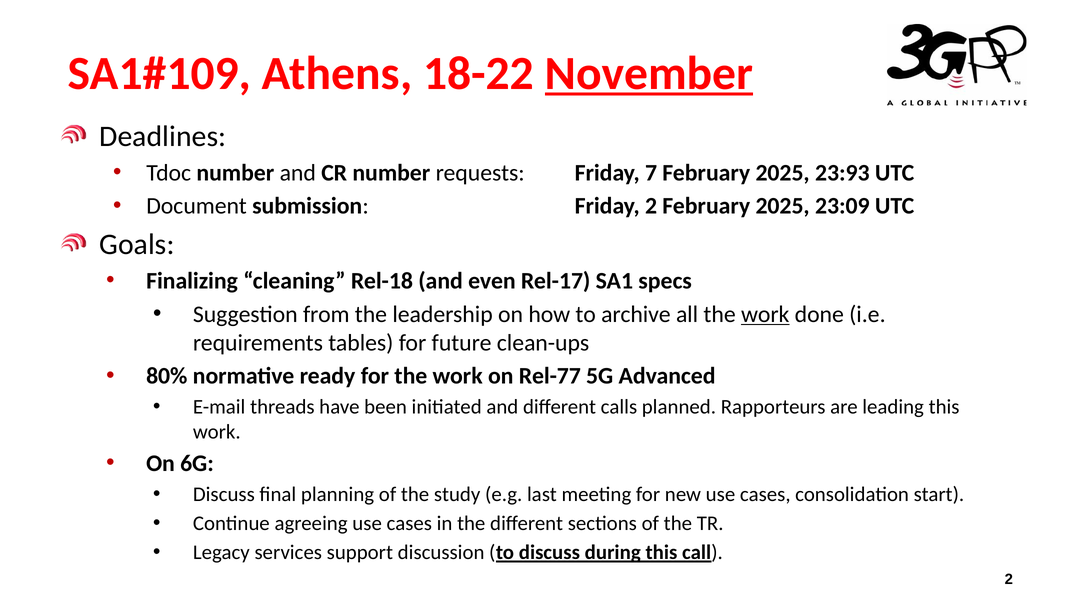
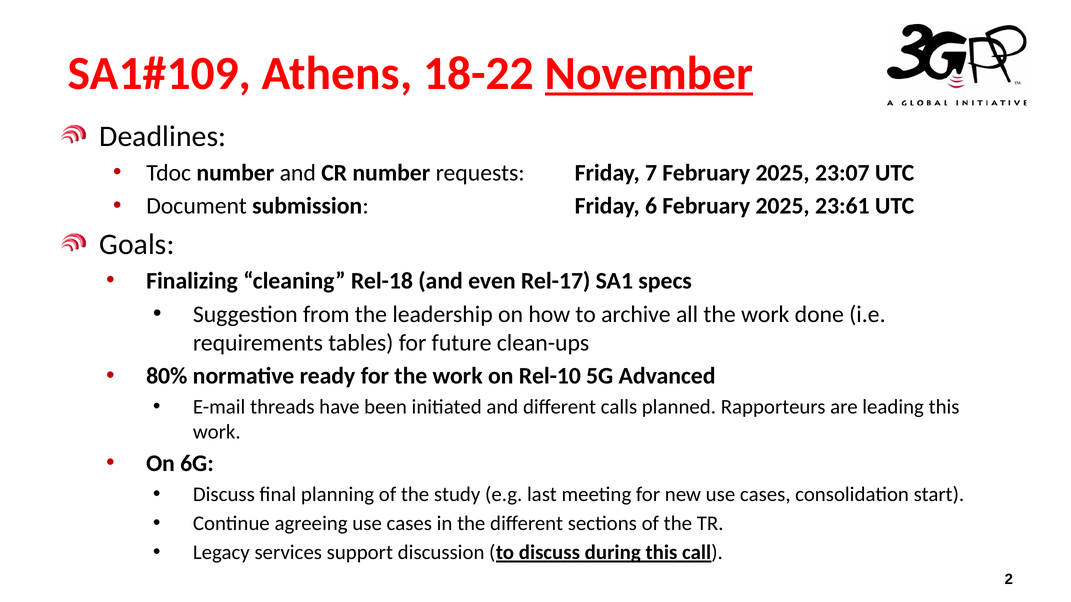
23:93: 23:93 -> 23:07 (842, 173)
Friday 2: 2 -> 6 (651, 206)
23:09: 23:09 -> 23:61 (842, 206)
work underline: present -> none (765, 315)
Rel-77: Rel-77 -> Rel-10 (550, 376)
